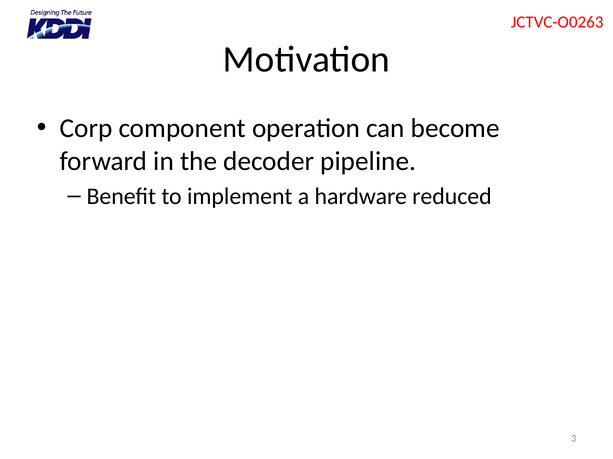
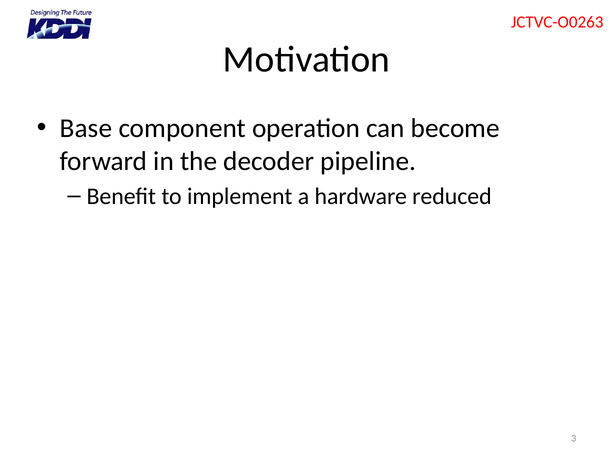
Corp: Corp -> Base (86, 129)
